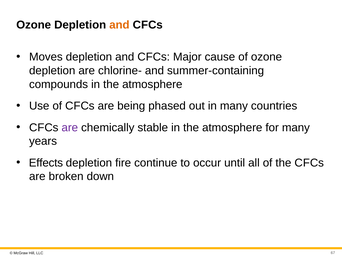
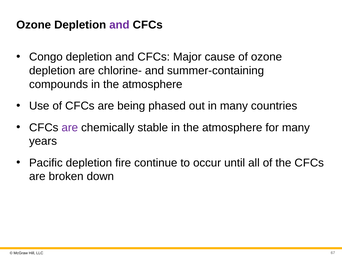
and colour: orange -> purple (119, 25)
Moves: Moves -> Congo (46, 57)
Effects: Effects -> Pacific (46, 163)
